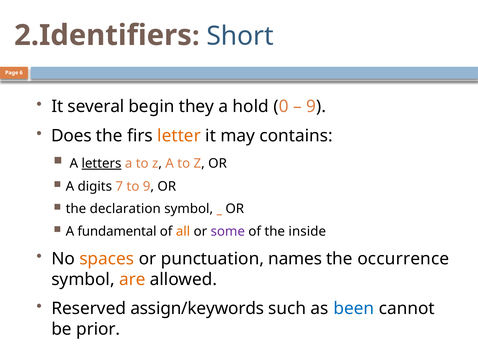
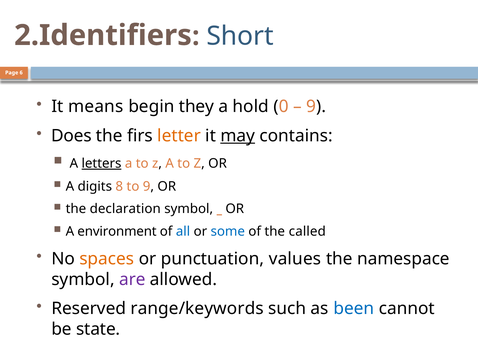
several: several -> means (96, 107)
may underline: none -> present (238, 136)
7: 7 -> 8 (119, 187)
fundamental: fundamental -> environment (117, 232)
all colour: orange -> blue (183, 232)
some colour: purple -> blue (228, 232)
inside: inside -> called (307, 232)
names: names -> values (295, 259)
occurrence: occurrence -> namespace (403, 259)
are colour: orange -> purple (132, 280)
assign/keywords: assign/keywords -> range/keywords (197, 309)
prior: prior -> state (98, 330)
